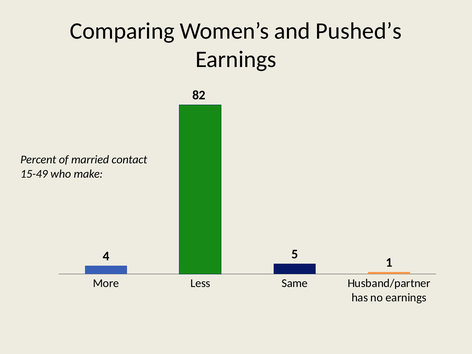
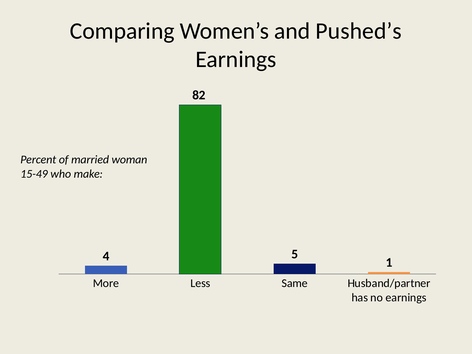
contact: contact -> woman (129, 160)
